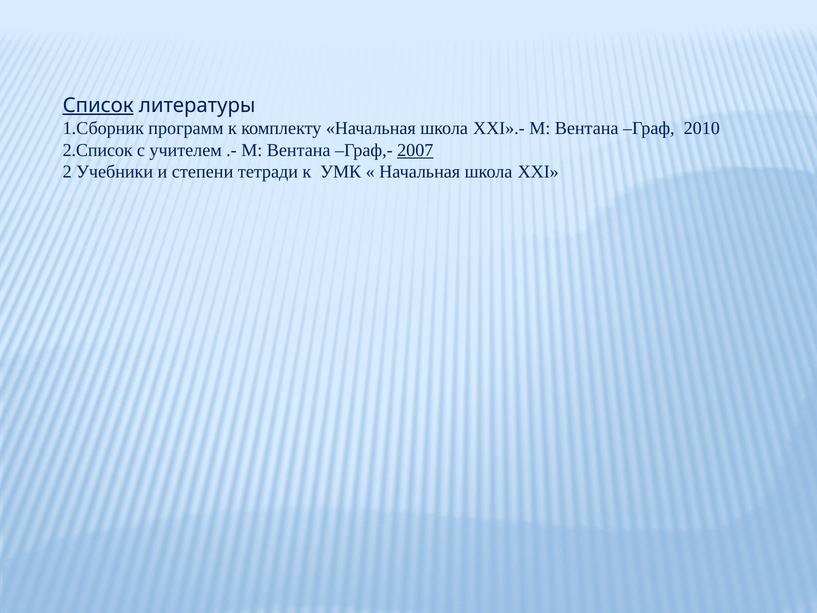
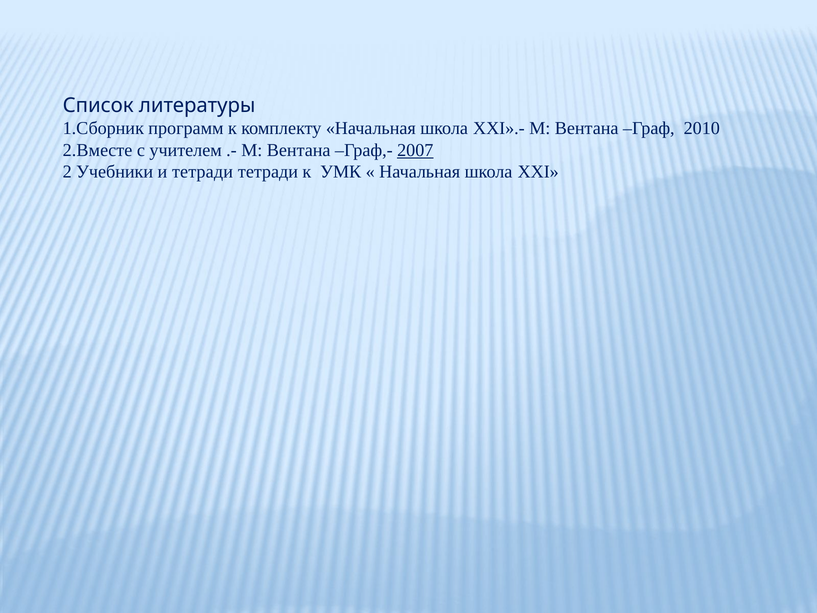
Список underline: present -> none (98, 105)
2.Список: 2.Список -> 2.Вместе (98, 150)
и степени: степени -> тетради (203, 172)
